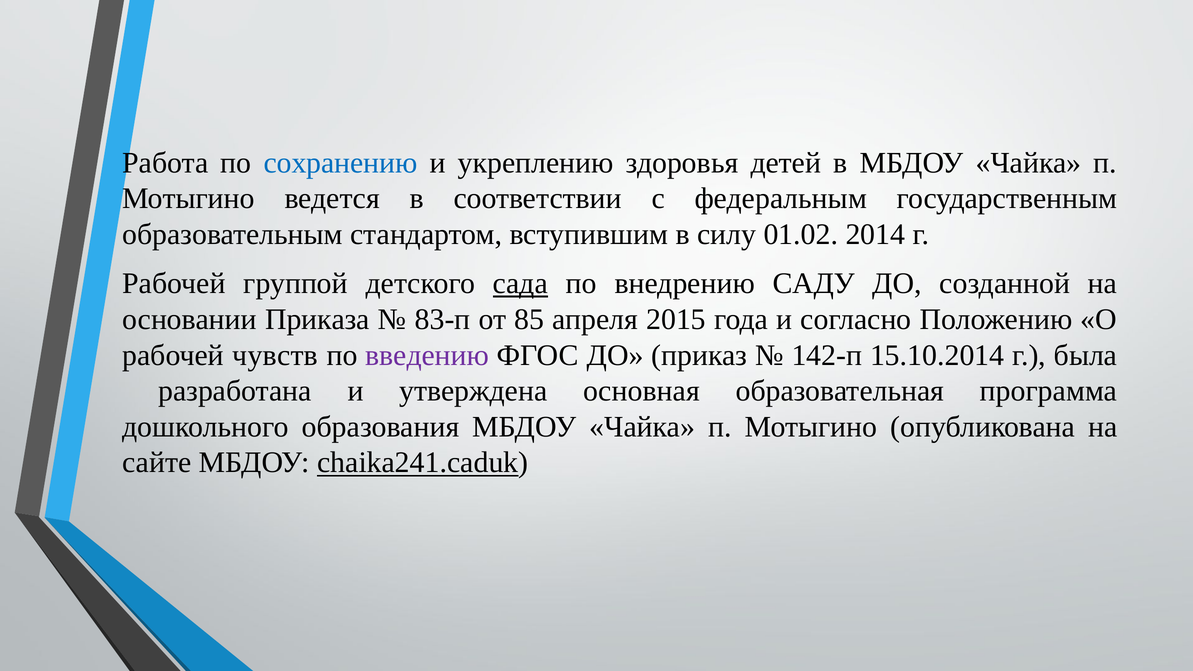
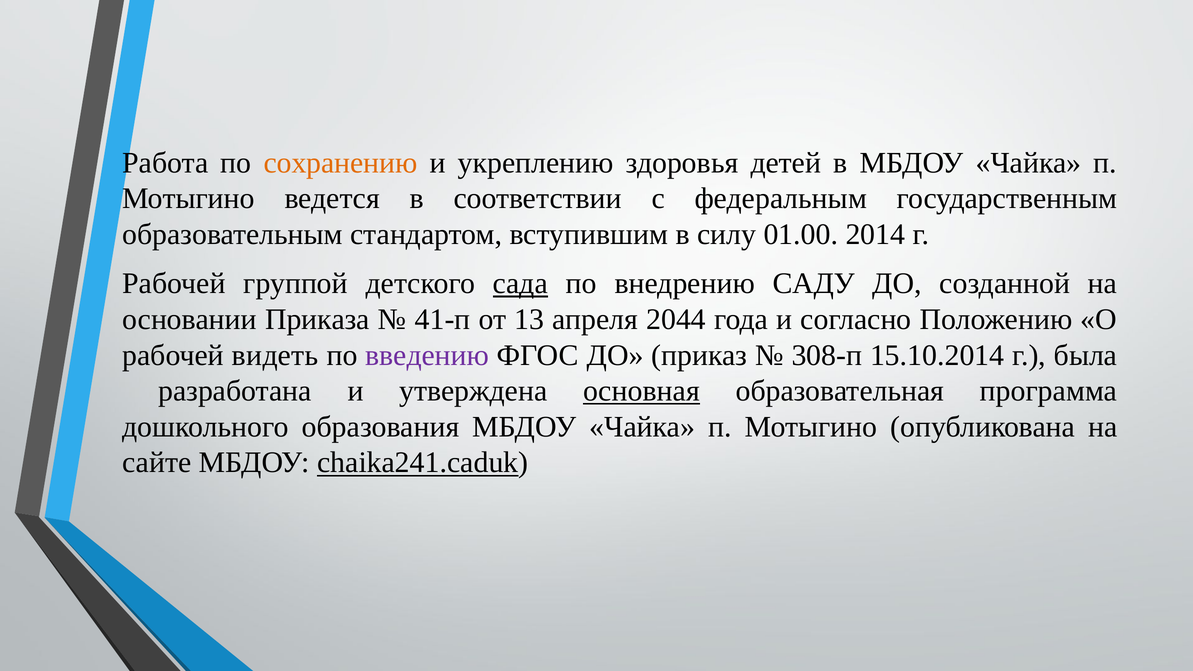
сохранению colour: blue -> orange (341, 163)
01.02: 01.02 -> 01.00 (801, 234)
83-п: 83-п -> 41-п (443, 319)
85: 85 -> 13 (529, 319)
2015: 2015 -> 2044 (676, 319)
чувств: чувств -> видеть (275, 355)
142-п: 142-п -> 308-п (827, 355)
основная underline: none -> present (642, 391)
